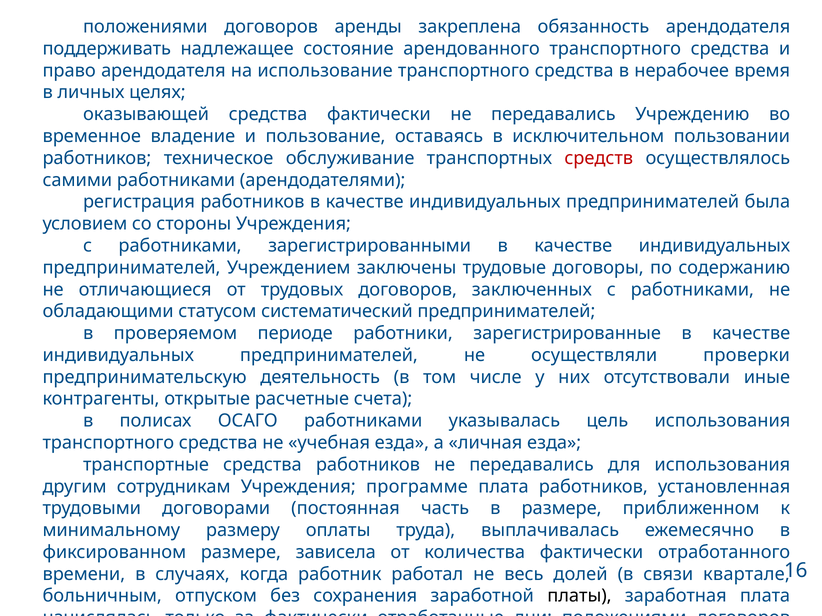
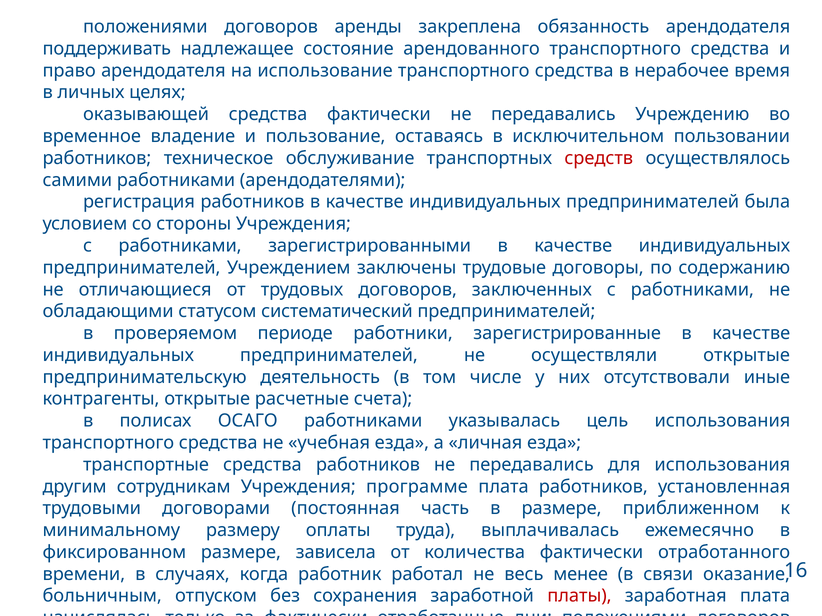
осуществляли проверки: проверки -> открытые (747, 355)
долей: долей -> менее (581, 575)
квартале: квартале -> оказание (747, 575)
платы colour: black -> red (579, 596)
